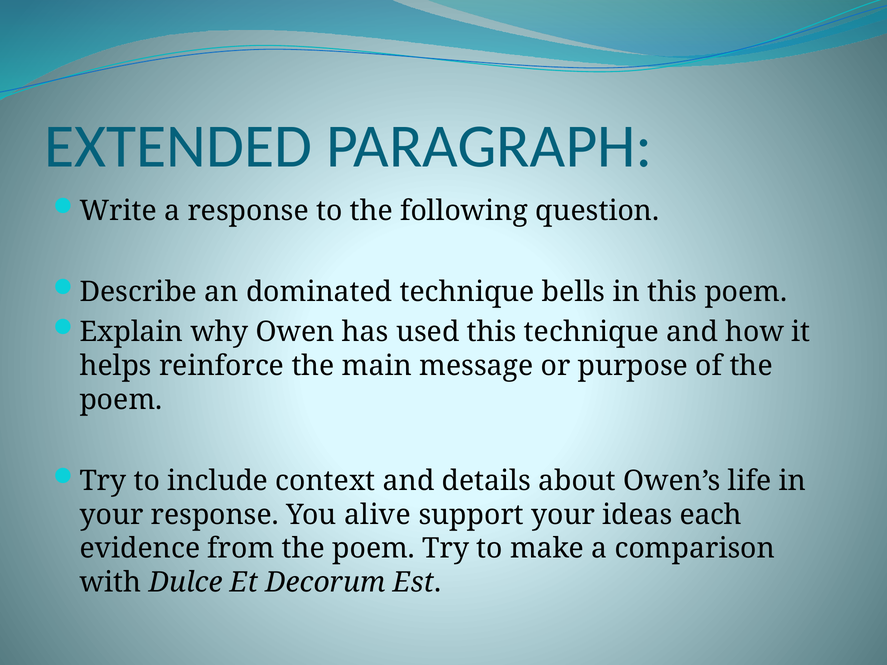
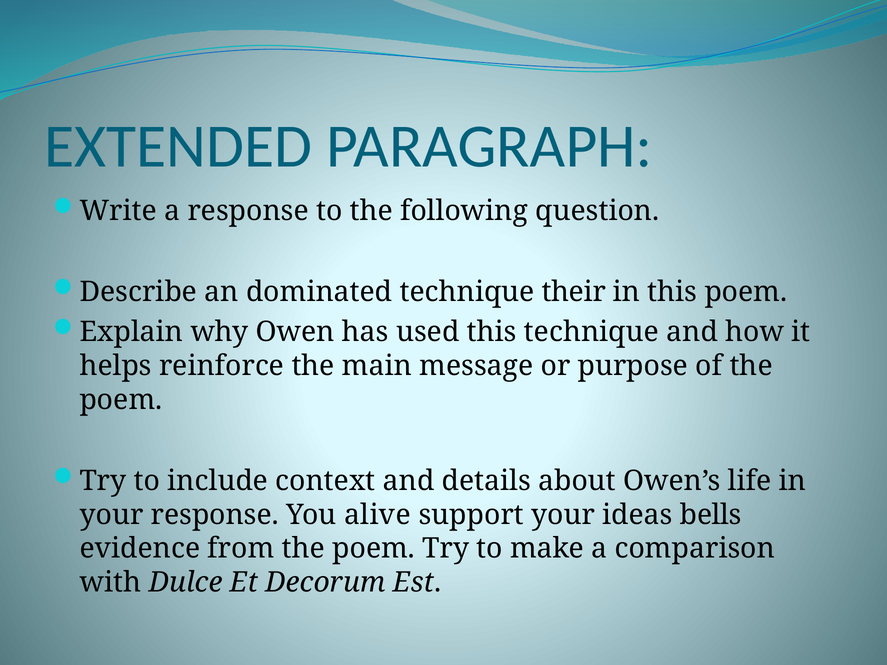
bells: bells -> their (574, 292)
each: each -> bells (711, 515)
